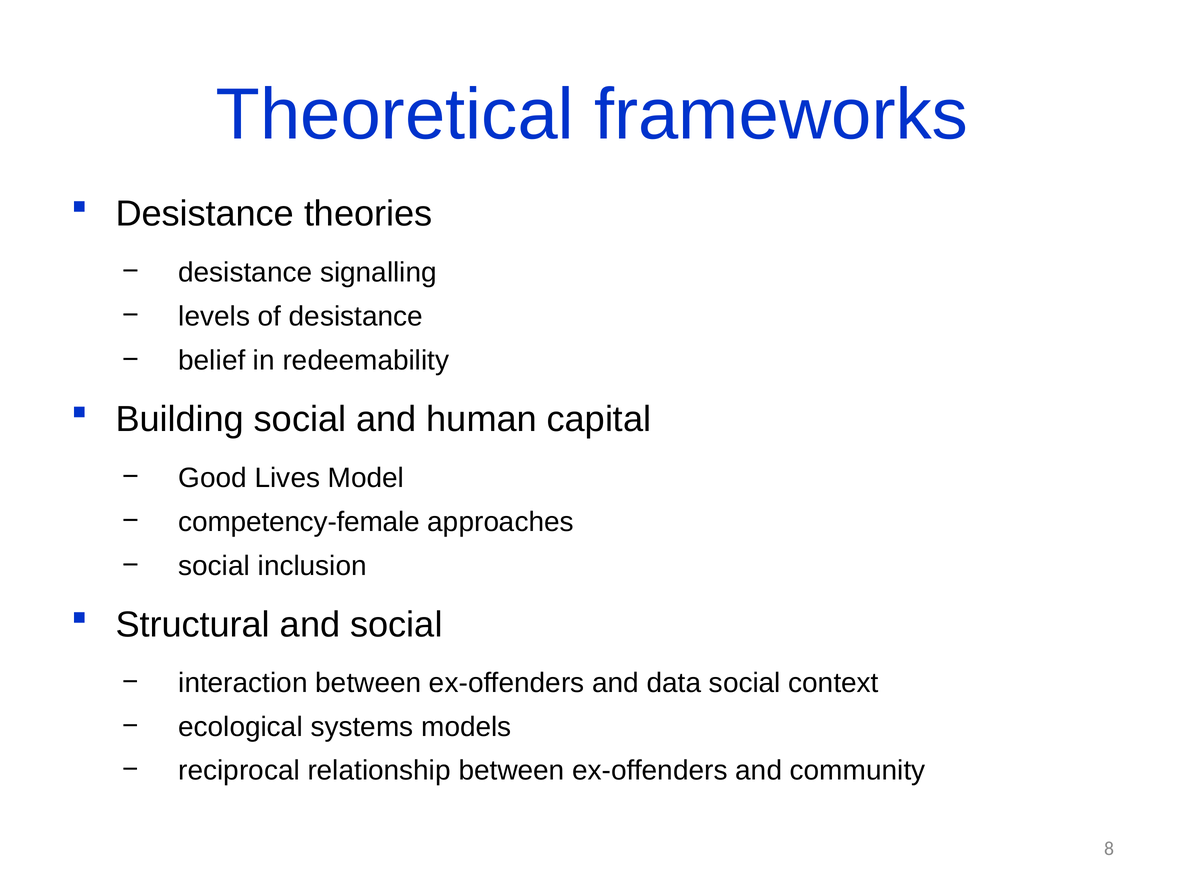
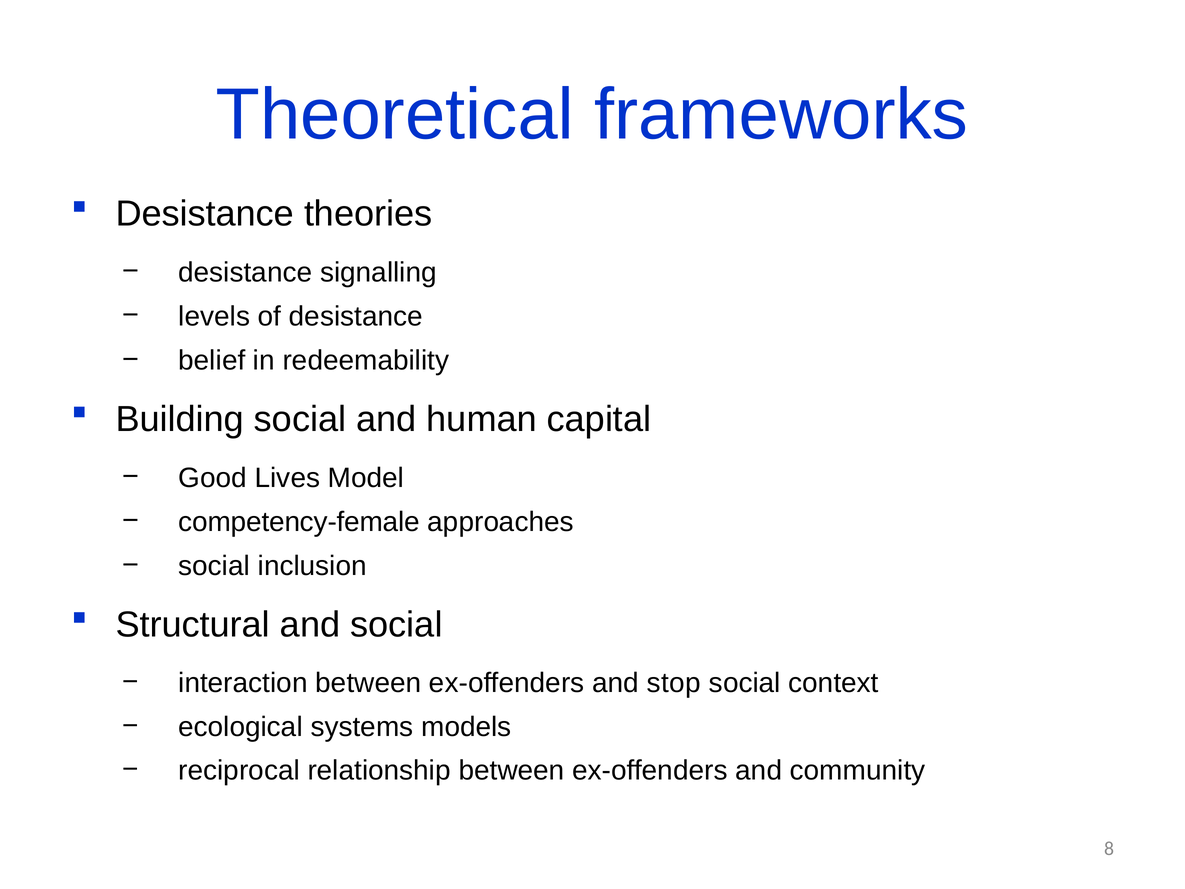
data: data -> stop (674, 683)
